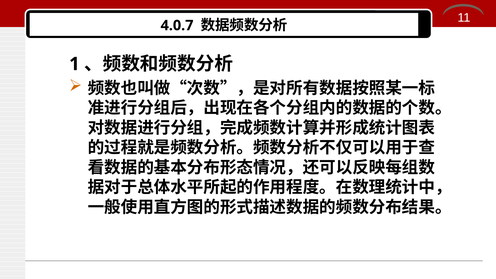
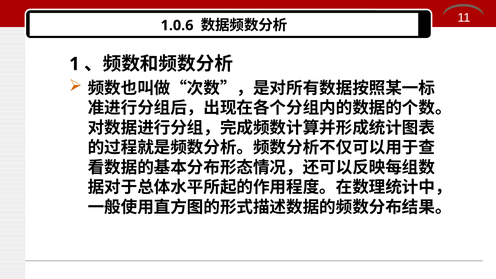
4.0.7: 4.0.7 -> 1.0.6 (177, 25)
